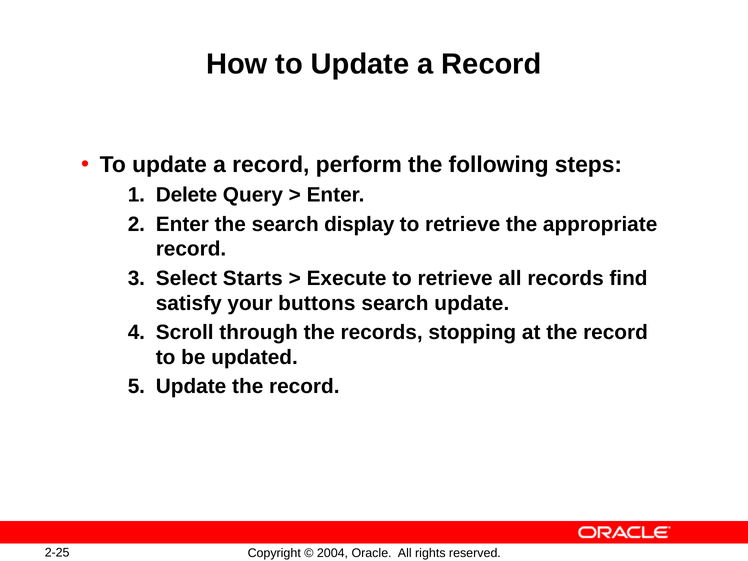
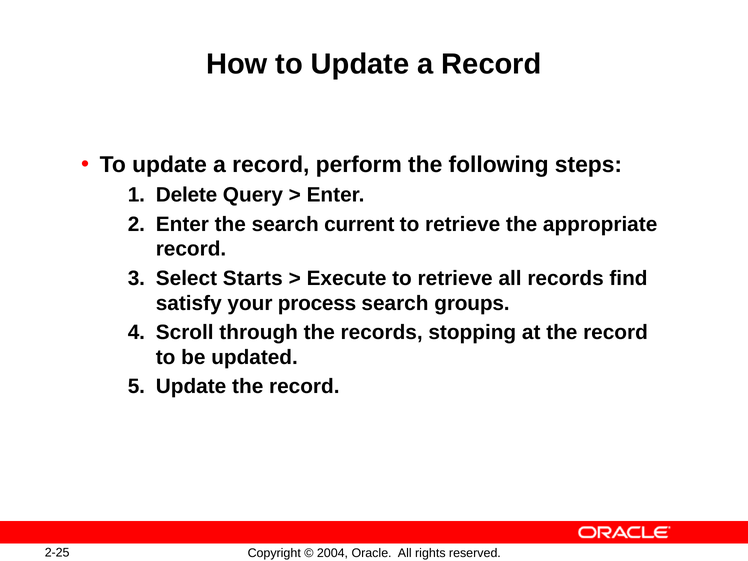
display: display -> current (359, 224)
buttons: buttons -> process (317, 303)
search update: update -> groups (472, 303)
